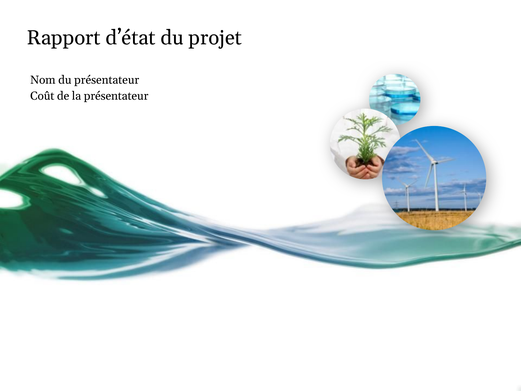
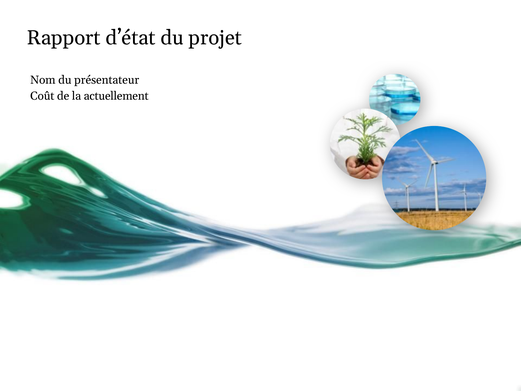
la présentateur: présentateur -> actuellement (116, 96)
